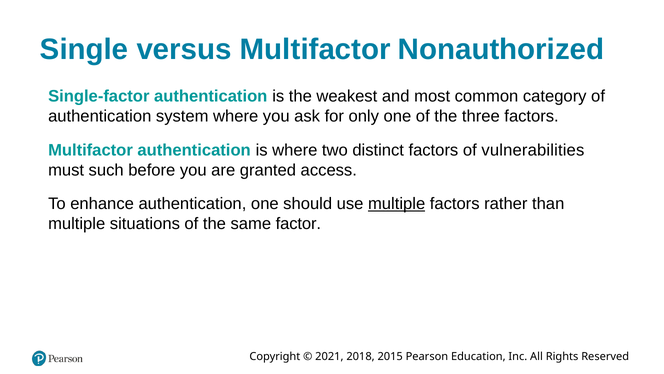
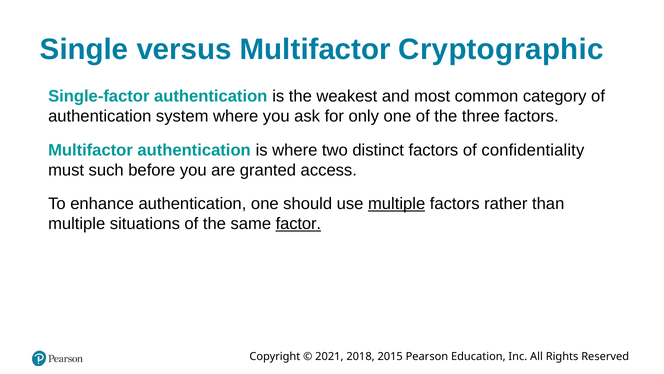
Nonauthorized: Nonauthorized -> Cryptographic (501, 49)
vulnerabilities: vulnerabilities -> confidentiality (533, 150)
factor underline: none -> present (298, 224)
